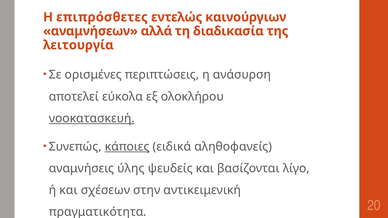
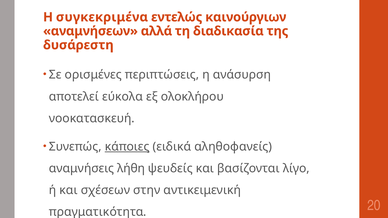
επιπρόσθετες: επιπρόσθετες -> συγκεκριμένα (102, 17)
λειτουργία: λειτουργία -> δυσάρεστη (78, 45)
νοοκατασκευή underline: present -> none (92, 118)
ύλης: ύλης -> λήθη (131, 169)
